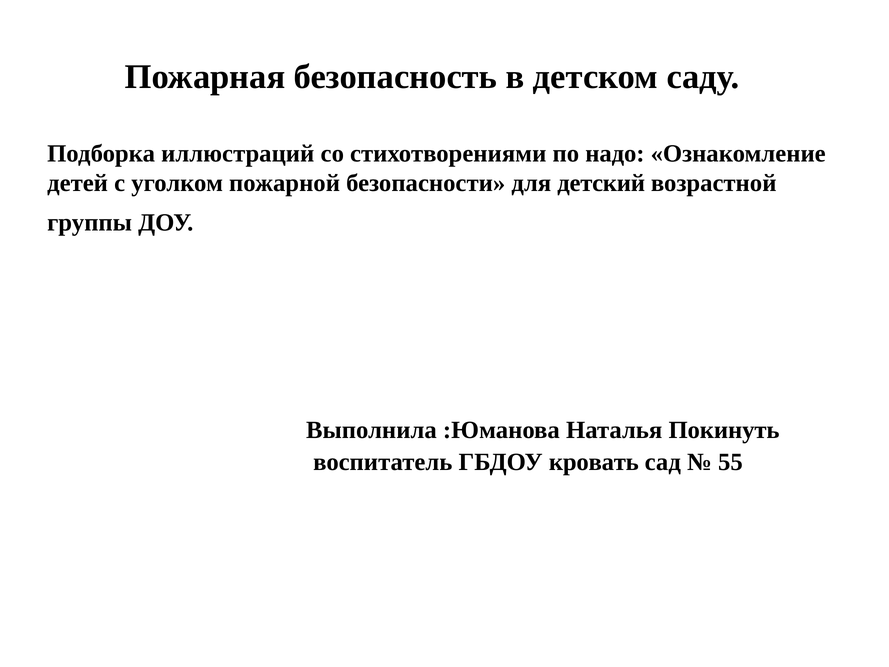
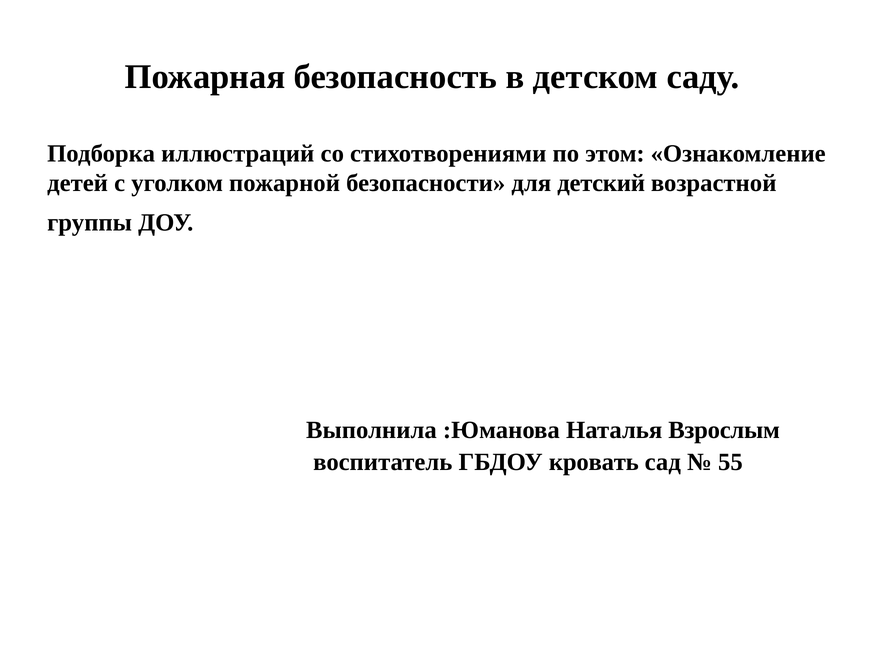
надо: надо -> этом (615, 153)
Покинуть: Покинуть -> Взрослым (724, 430)
